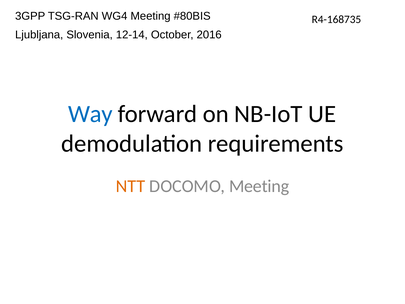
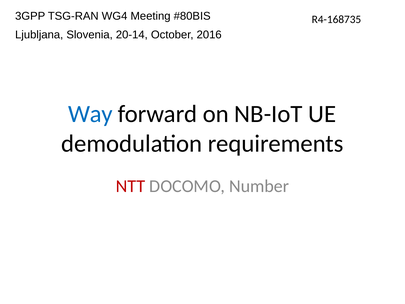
12-14: 12-14 -> 20-14 (132, 35)
NTT colour: orange -> red (131, 186)
DOCOMO Meeting: Meeting -> Number (259, 186)
